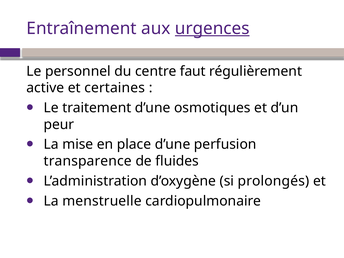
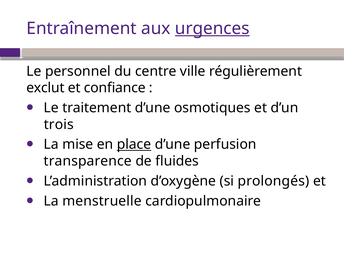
faut: faut -> ville (193, 71)
active: active -> exclut (45, 88)
certaines: certaines -> confiance (115, 88)
peur: peur -> trois (59, 124)
place underline: none -> present (134, 144)
